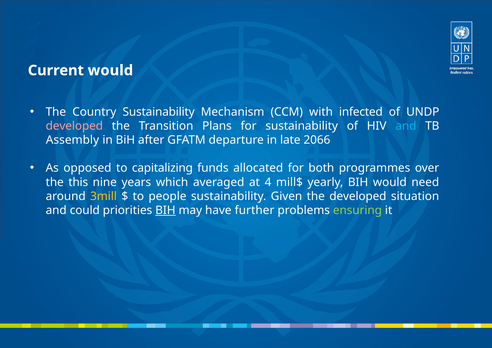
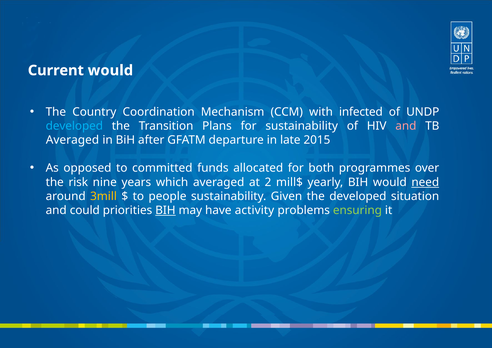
Country Sustainability: Sustainability -> Coordination (159, 112)
developed colour: pink -> light blue (74, 126)
and colour: light blue -> pink (406, 126)
Assembly: Assembly -> Averaged (72, 140)
2066: 2066 -> 2015 (317, 140)
capitalizing: capitalizing -> committed (162, 168)
this: this -> risk (78, 182)
4: 4 -> 2 (268, 182)
need underline: none -> present (425, 182)
further: further -> activity (255, 210)
